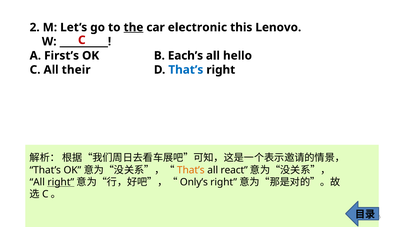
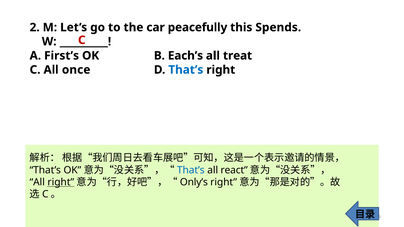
the underline: present -> none (133, 27)
electronic: electronic -> peacefully (198, 27)
Lenovo: Lenovo -> Spends (278, 27)
hello: hello -> treat (238, 56)
their: their -> once (76, 70)
That’s colour: orange -> blue (191, 170)
